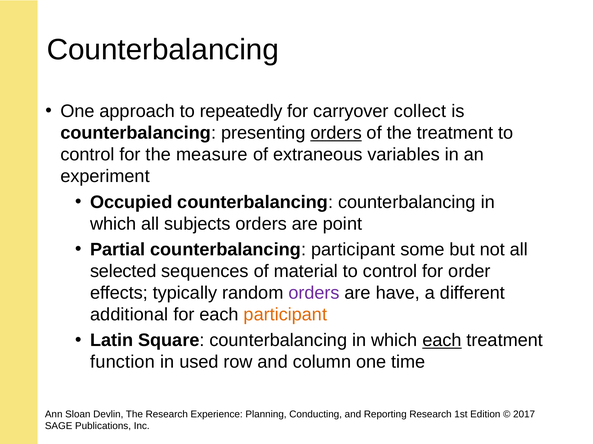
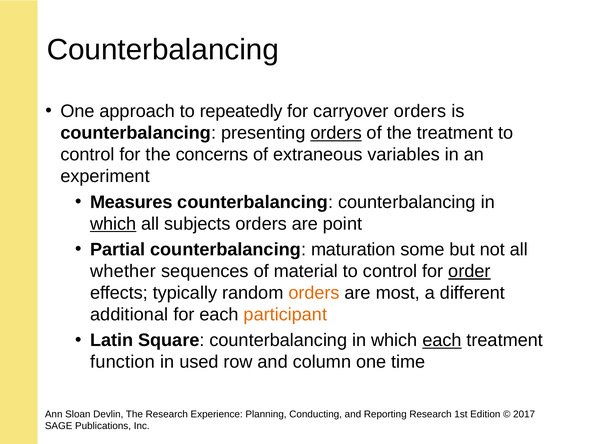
carryover collect: collect -> orders (420, 111)
measure: measure -> concerns (212, 155)
Occupied: Occupied -> Measures (131, 202)
which underline: none -> present (113, 224)
counterbalancing participant: participant -> maturation (353, 250)
selected: selected -> whether (123, 272)
order underline: none -> present (469, 272)
orders colour: purple -> orange (314, 293)
have: have -> most (398, 293)
